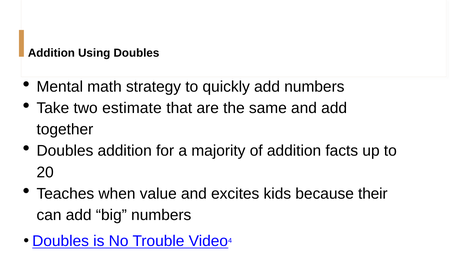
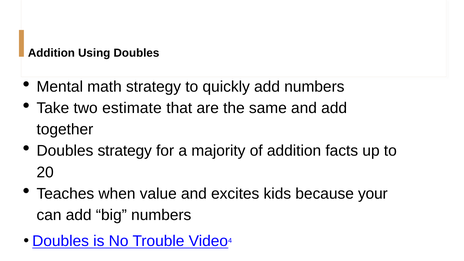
Doubles addition: addition -> strategy (125, 151)
their: their -> your (373, 194)
